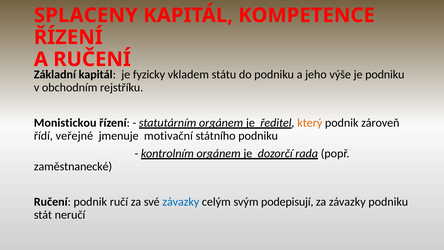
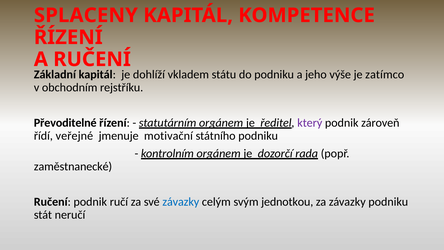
fyzicky: fyzicky -> dohlíží (149, 75)
je podniku: podniku -> zatímco (385, 75)
Monistickou: Monistickou -> Převoditelné (65, 123)
který colour: orange -> purple (310, 123)
podepisují: podepisují -> jednotkou (287, 202)
